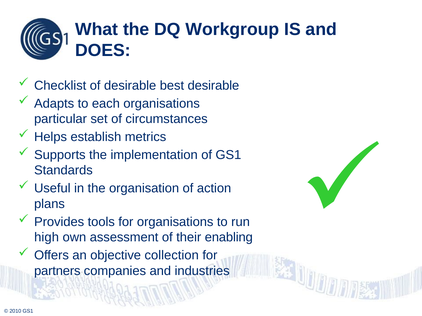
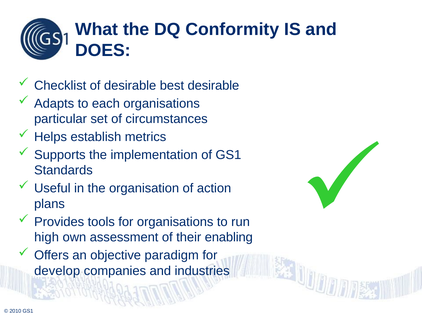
Workgroup: Workgroup -> Conformity (232, 29)
collection: collection -> paradigm (172, 256)
partners: partners -> develop (57, 271)
